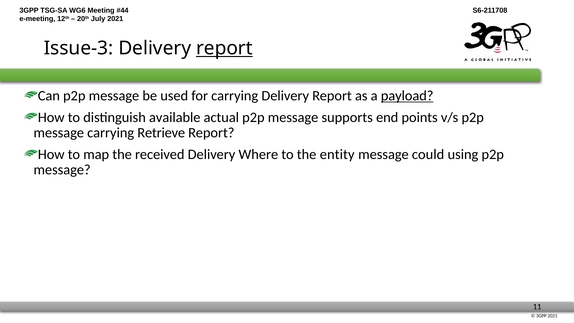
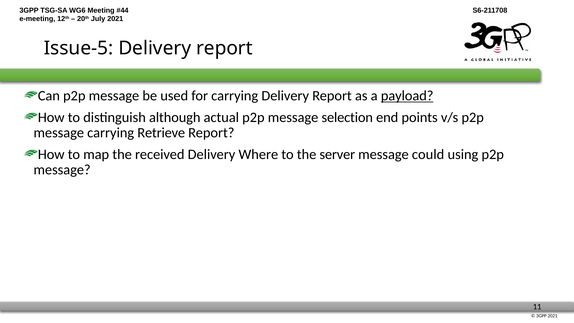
Issue-3: Issue-3 -> Issue-5 (79, 48)
report underline: present -> none (224, 48)
available: available -> although (175, 117)
supports: supports -> selection (347, 117)
entity: entity -> server (337, 154)
